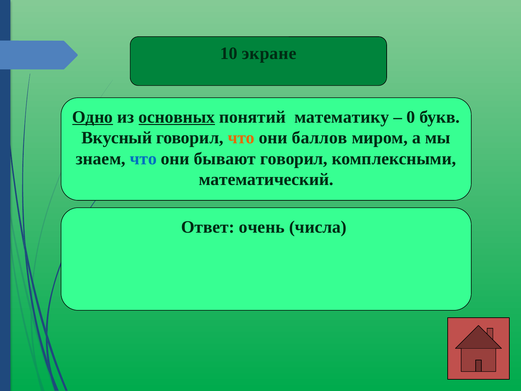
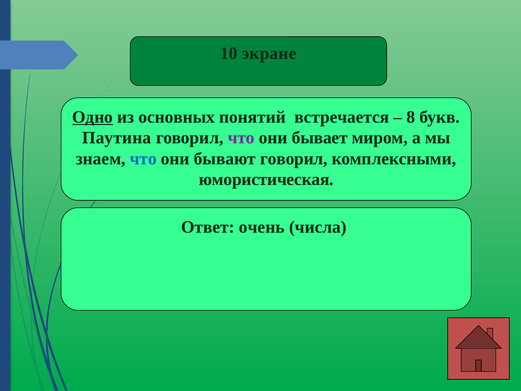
основных underline: present -> none (177, 117)
математику: математику -> встречается (342, 117)
0: 0 -> 8 (411, 117)
Вкусный: Вкусный -> Паутина (117, 138)
что colour: orange -> purple (241, 138)
баллов: баллов -> бывает (320, 138)
математический: математический -> юмористическая (266, 179)
